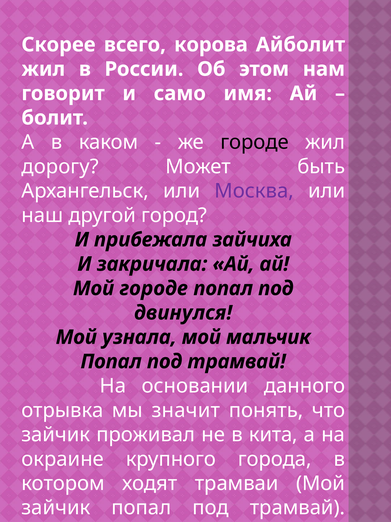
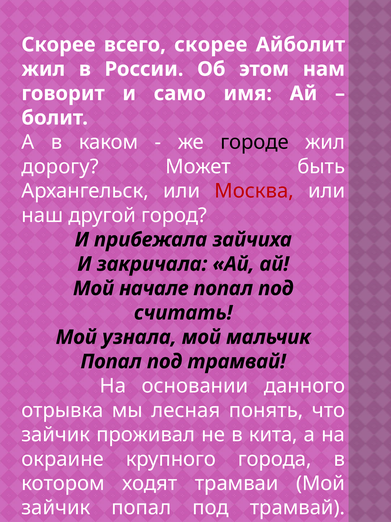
всего корова: корова -> скорее (211, 45)
Москва colour: purple -> red (254, 191)
Мой городе: городе -> начале (154, 288)
двинулся: двинулся -> считать (183, 312)
значит: значит -> лесная (186, 410)
